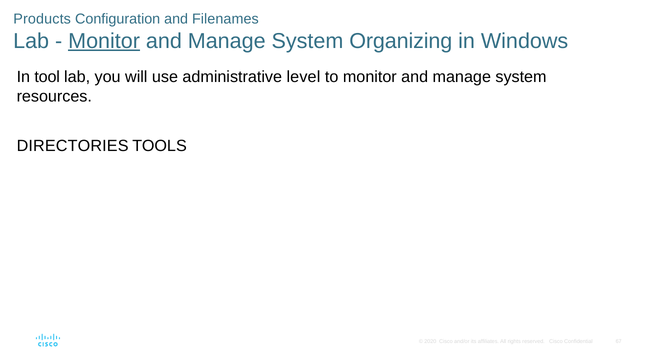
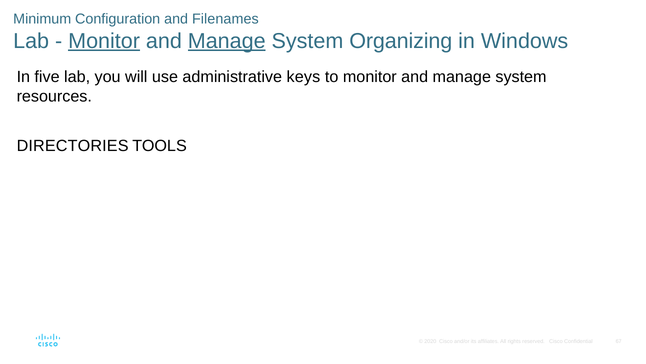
Products: Products -> Minimum (42, 19)
Manage underline: none -> present (227, 41)
tool: tool -> five (47, 77)
level: level -> keys (303, 77)
